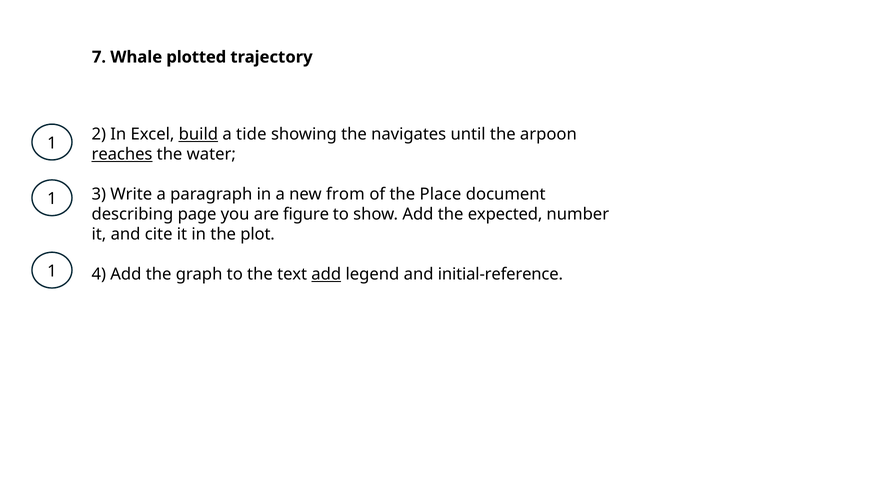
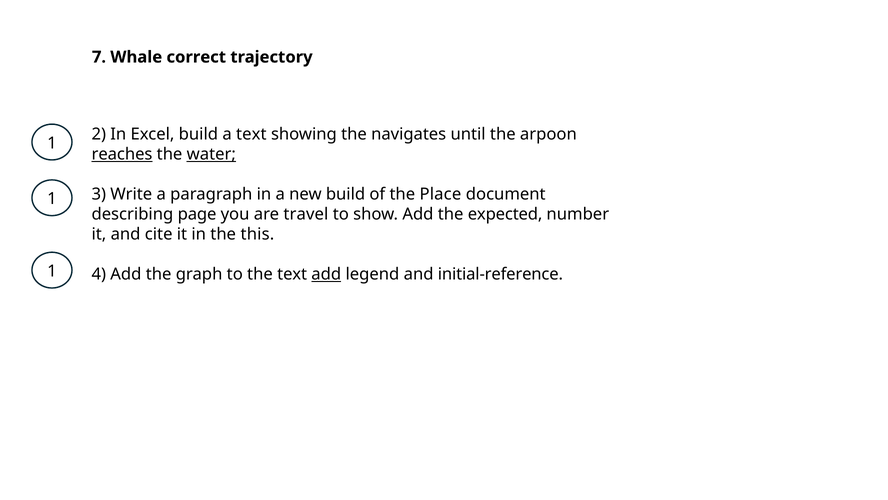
plotted: plotted -> correct (196, 57)
build underline: present -> none (198, 134)
a tide: tide -> text (251, 134)
water underline: none -> present (211, 154)
new from: from -> build (346, 194)
figure: figure -> travel (306, 214)
plot: plot -> this (257, 234)
